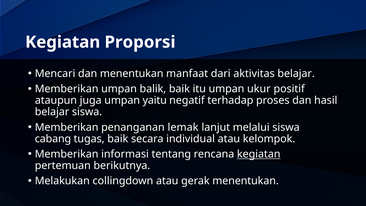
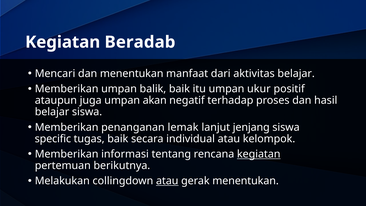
Proporsi: Proporsi -> Beradab (140, 42)
yaitu: yaitu -> akan (155, 100)
melalui: melalui -> jenjang (251, 127)
cabang: cabang -> specific (53, 139)
atau underline: none -> present (167, 181)
